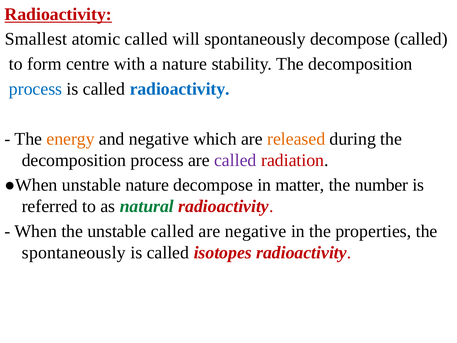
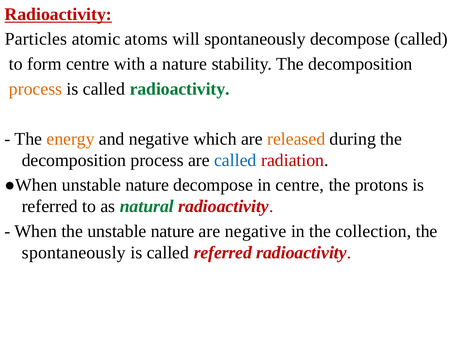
Smallest: Smallest -> Particles (36, 39)
atomic called: called -> atoms (146, 39)
process colour: blue -> orange (36, 89)
radioactivity colour: blue -> green (180, 89)
called colour: purple -> blue (235, 160)
in matter: matter -> centre (300, 185)
number: number -> protons (381, 185)
the unstable called: called -> nature (173, 231)
properties: properties -> collection (373, 231)
called isotopes: isotopes -> referred (223, 253)
